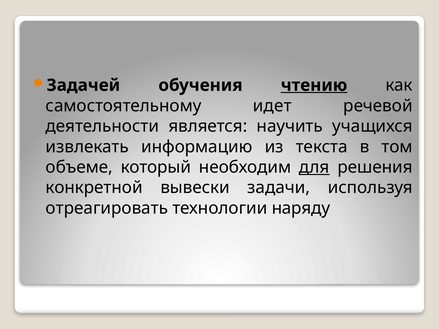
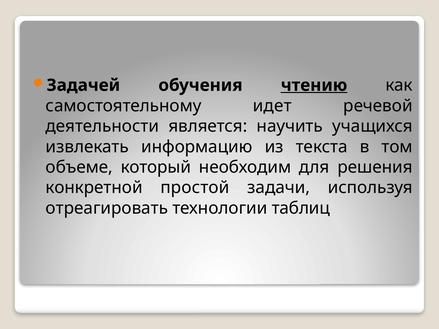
для underline: present -> none (314, 167)
вывески: вывески -> простой (195, 188)
наряду: наряду -> таблиц (301, 208)
